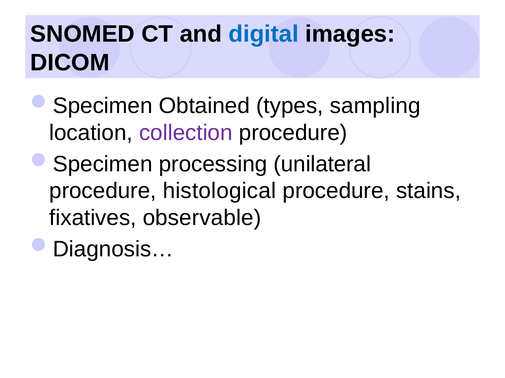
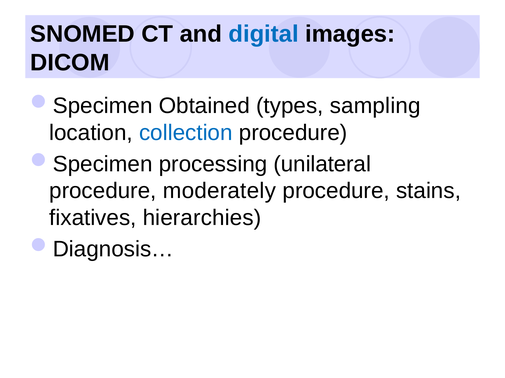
collection colour: purple -> blue (186, 133)
histological: histological -> moderately (219, 191)
observable: observable -> hierarchies (202, 218)
